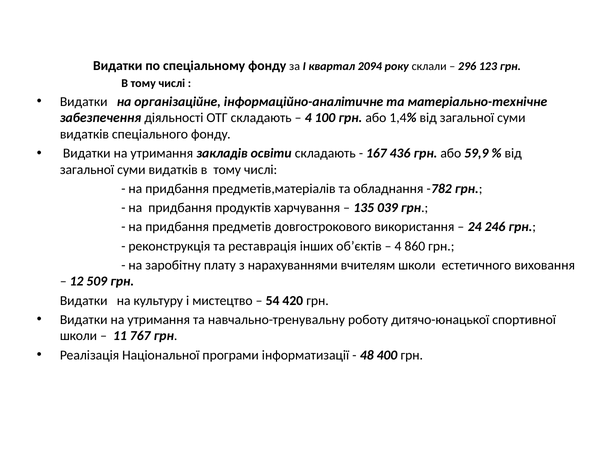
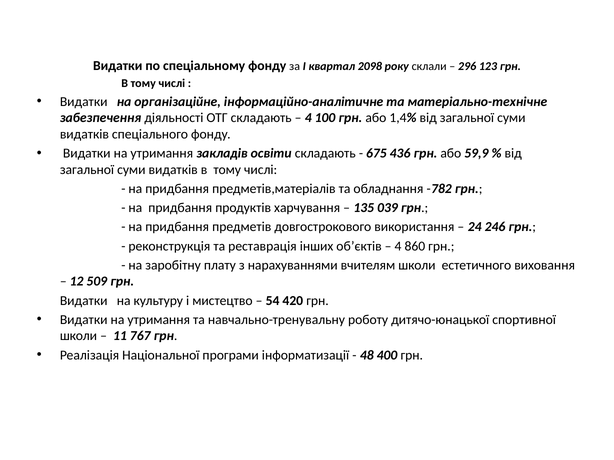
2094: 2094 -> 2098 (370, 66)
167: 167 -> 675 (376, 154)
